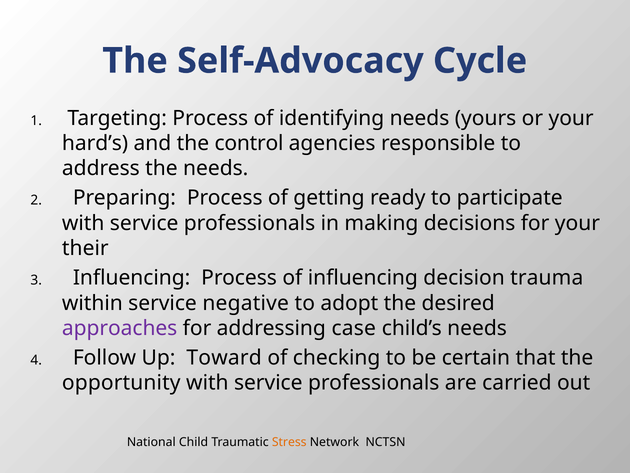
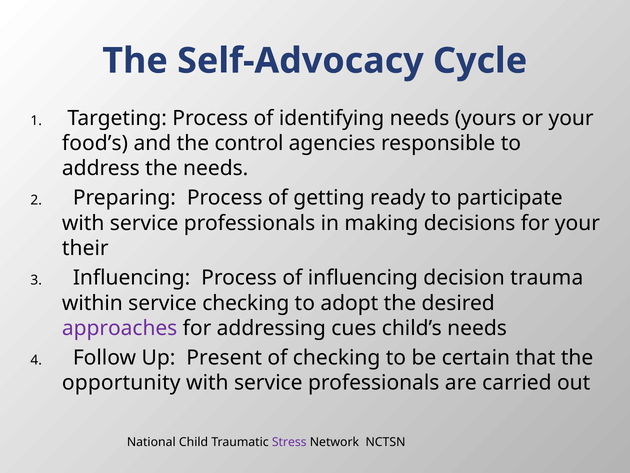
hard’s: hard’s -> food’s (95, 143)
service negative: negative -> checking (246, 303)
case: case -> cues (354, 328)
Toward: Toward -> Present (224, 357)
Stress colour: orange -> purple (289, 442)
